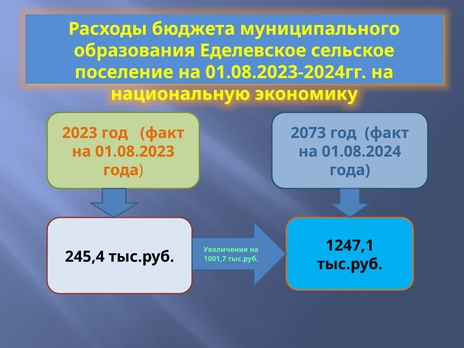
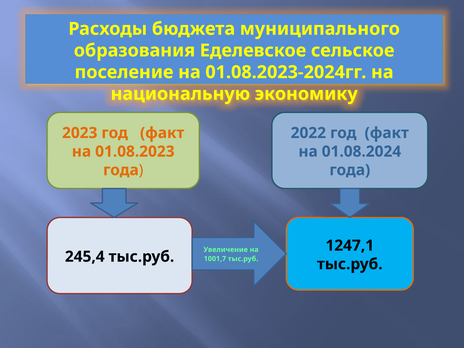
2073: 2073 -> 2022 (308, 133)
